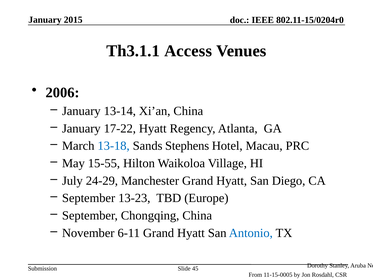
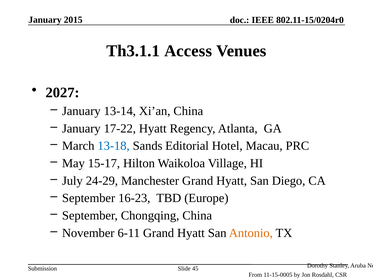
2006: 2006 -> 2027 (63, 92)
Stephens: Stephens -> Editorial (187, 146)
15-55: 15-55 -> 15-17 (104, 163)
13-23: 13-23 -> 16-23 (134, 198)
Antonio colour: blue -> orange (251, 233)
